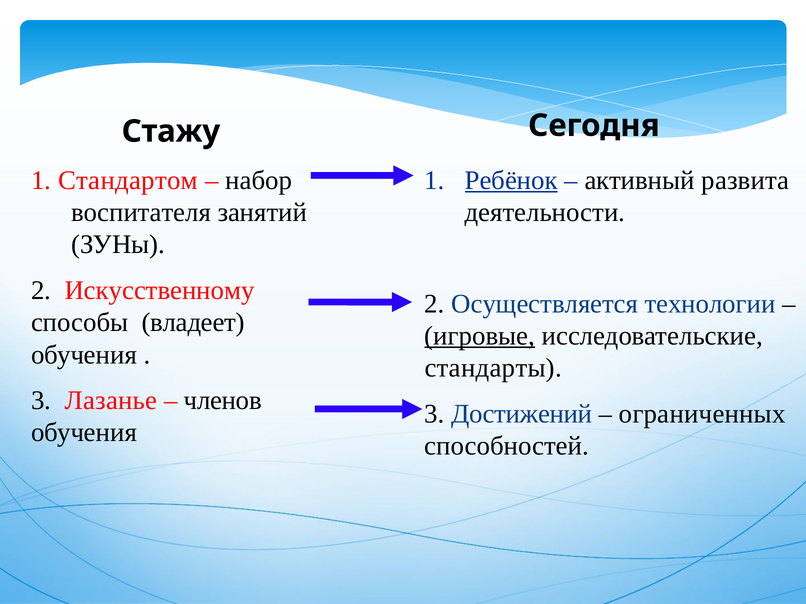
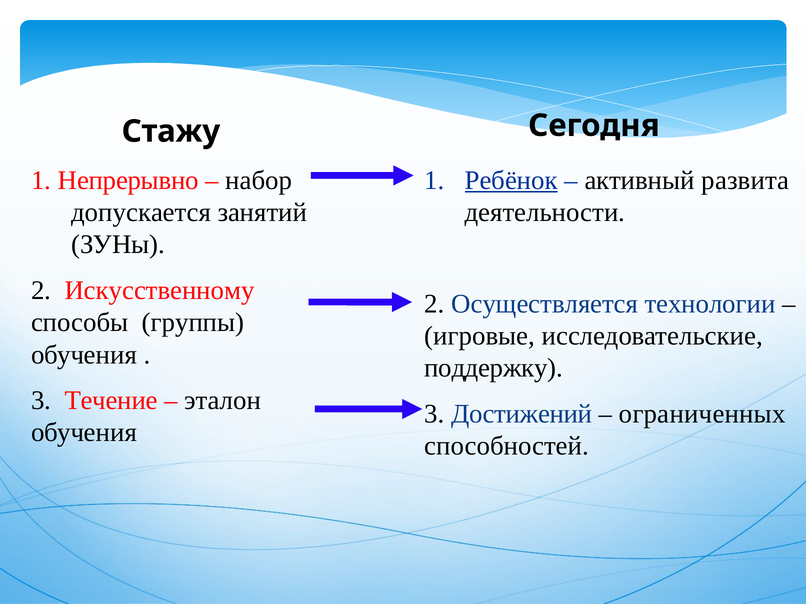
Стандартом: Стандартом -> Непрерывно (128, 180)
воспитателя: воспитателя -> допускается (141, 213)
владеет: владеет -> группы (193, 323)
игровые underline: present -> none (480, 336)
стандарты: стандарты -> поддержку (494, 368)
Лазанье: Лазанье -> Течение (111, 401)
членов: членов -> эталон (223, 401)
